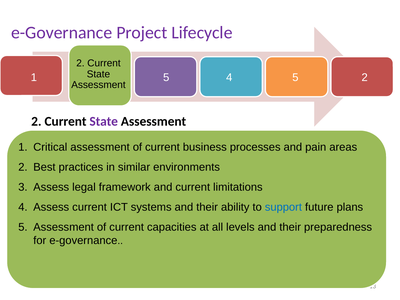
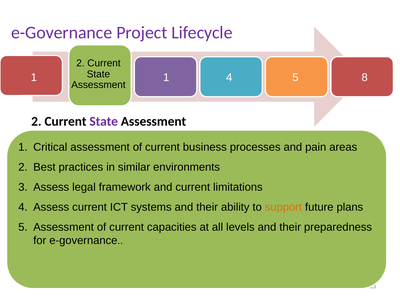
1 5: 5 -> 1 (166, 78)
5 2: 2 -> 8 (365, 78)
support colour: blue -> orange (283, 207)
